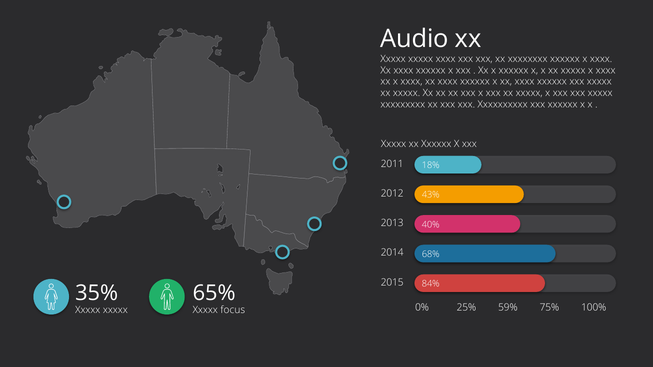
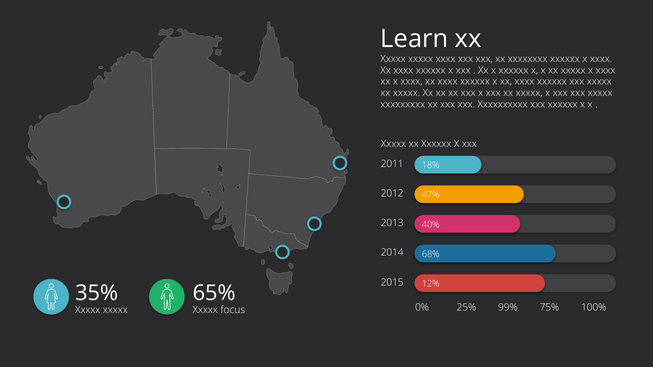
Audio: Audio -> Learn (414, 39)
43%: 43% -> 47% (431, 195)
84%: 84% -> 12% (431, 284)
59%: 59% -> 99% (508, 307)
